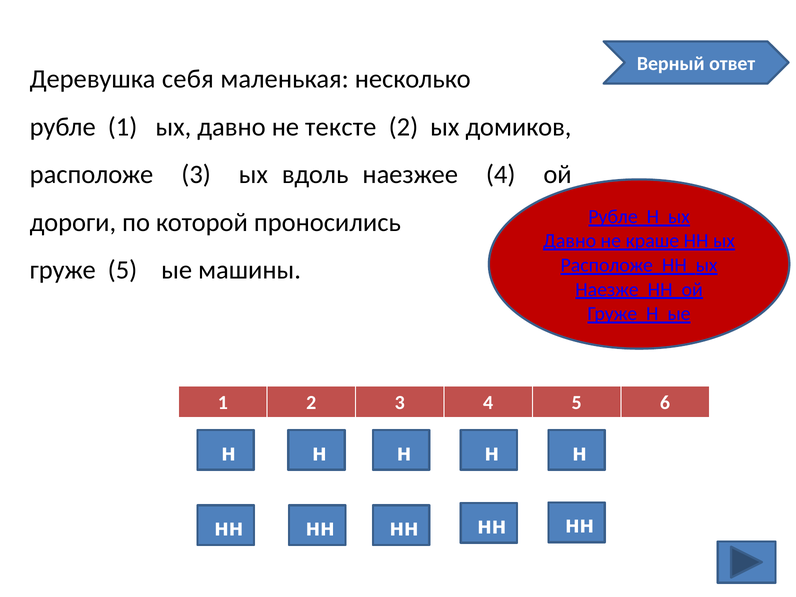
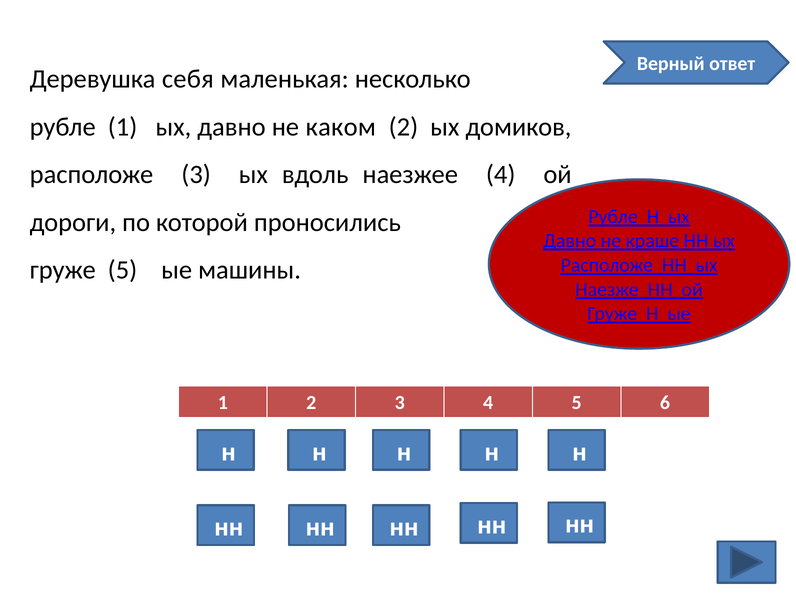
тексте: тексте -> каком (341, 127)
